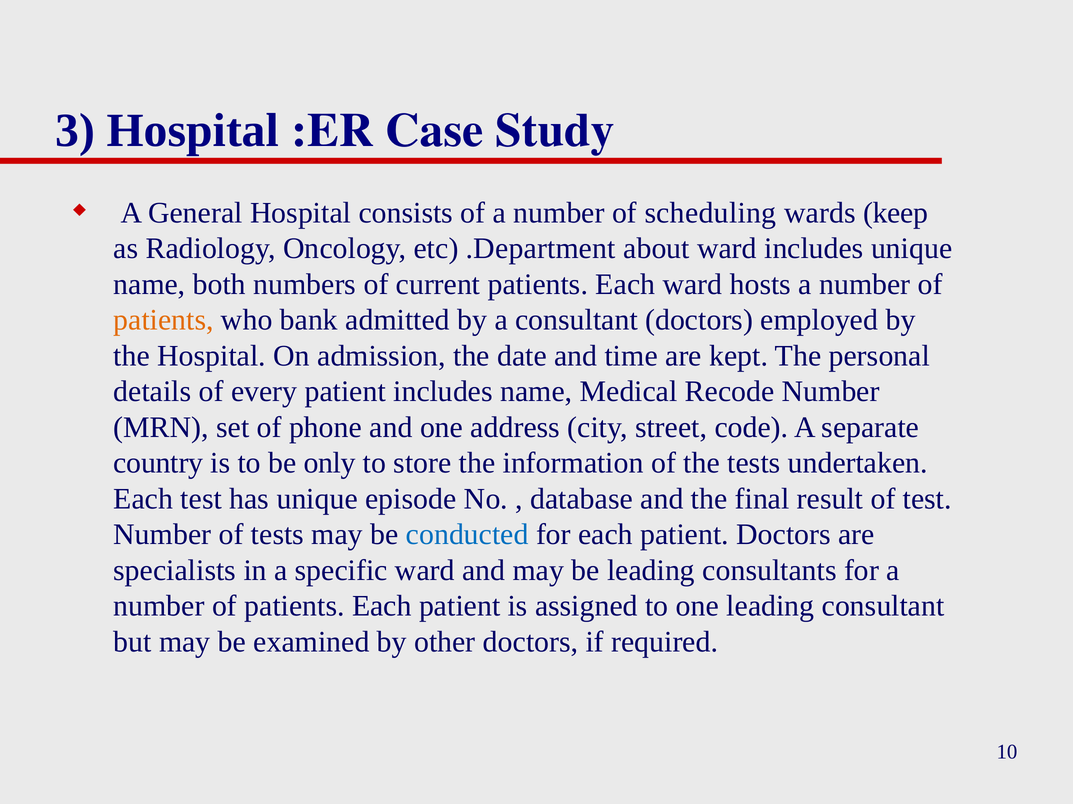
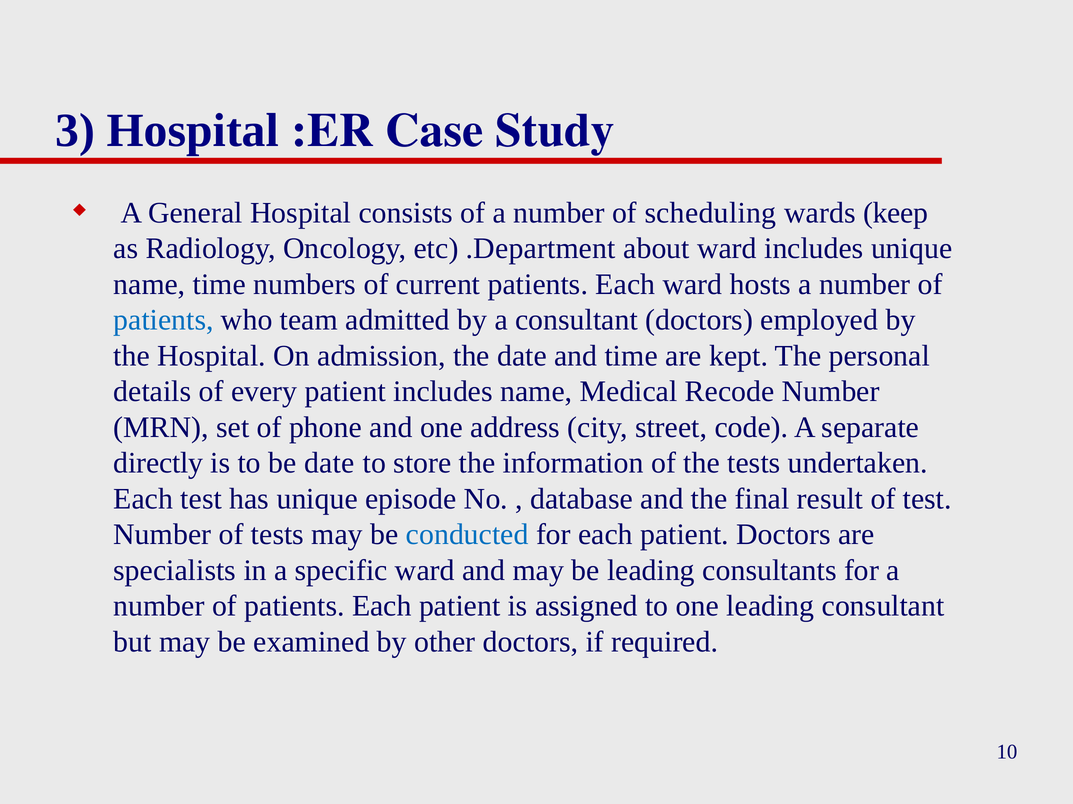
name both: both -> time (219, 285)
patients colour: orange -> blue (164, 320)
bank: bank -> team (309, 320)
country: country -> directly (158, 463)
be only: only -> date (329, 463)
